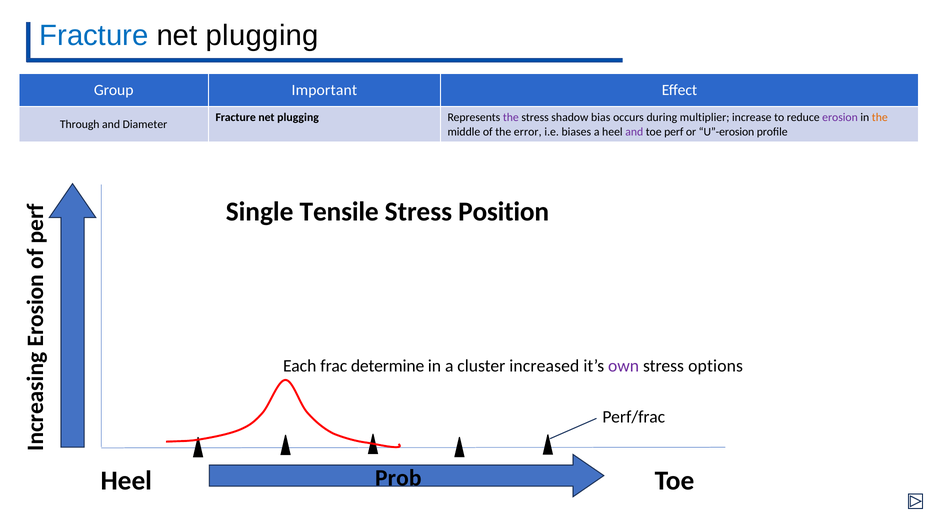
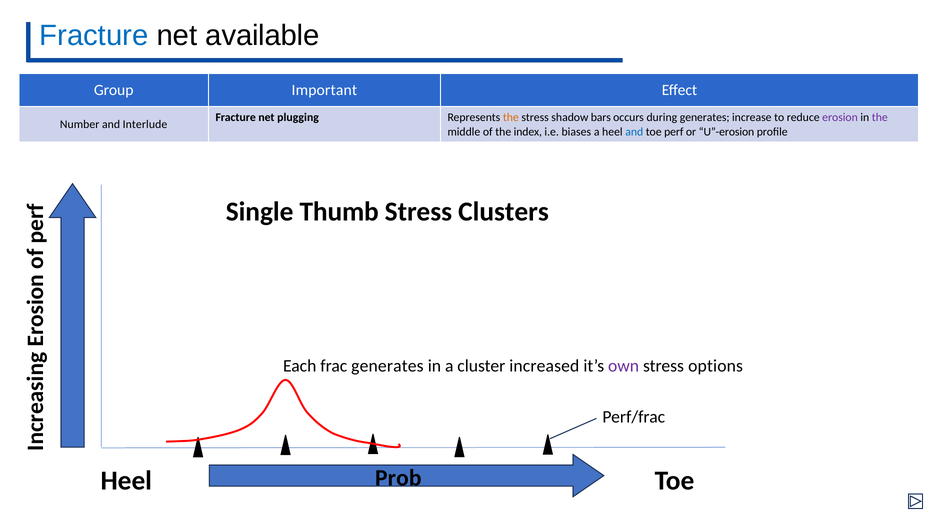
plugging: plugging -> available (263, 35)
the colour: purple -> orange (511, 117)
bias: bias -> bars (601, 117)
during multiplier: multiplier -> generates (705, 117)
the colour: orange -> purple (880, 117)
Through: Through -> Number (80, 124)
Diameter: Diameter -> Interlude (145, 124)
error: error -> index (528, 132)
and colour: purple -> blue (634, 132)
Tensile: Tensile -> Thumb (339, 212)
Position: Position -> Clusters (504, 212)
frac determine: determine -> generates (387, 366)
